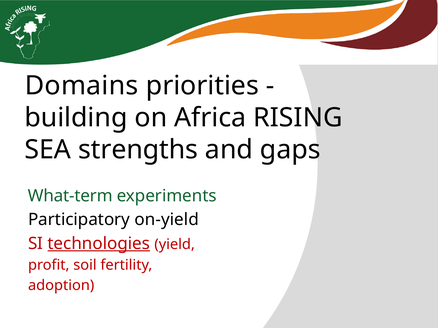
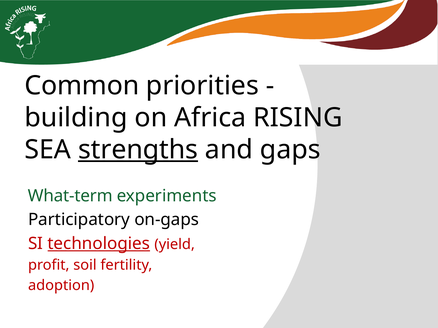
Domains: Domains -> Common (82, 86)
strengths underline: none -> present (138, 150)
on-yield: on-yield -> on-gaps (167, 220)
